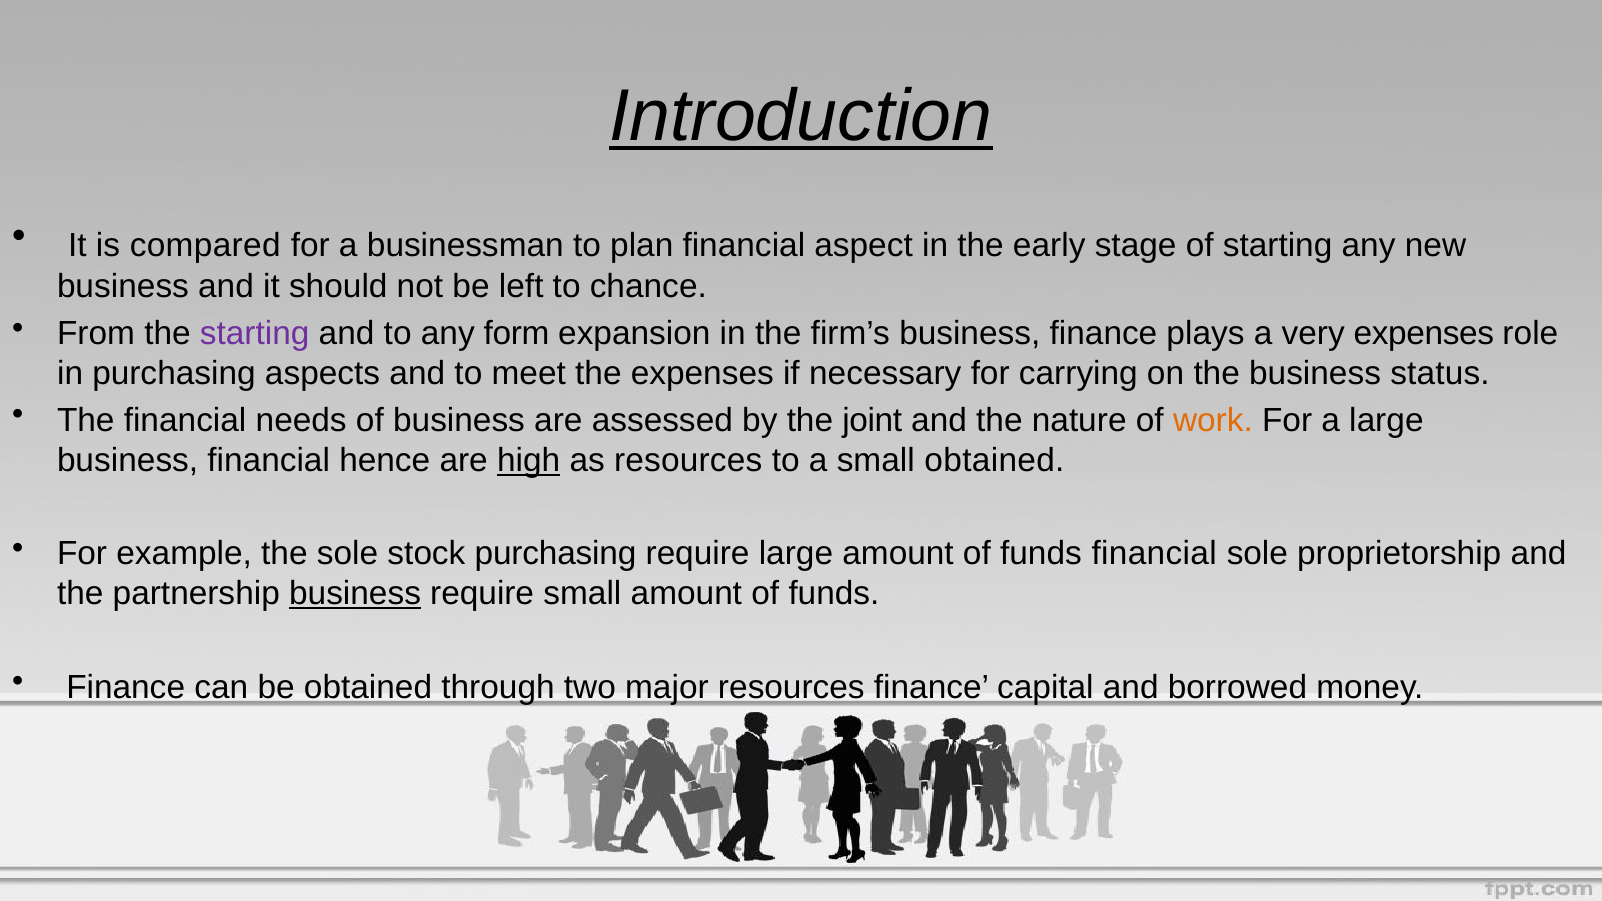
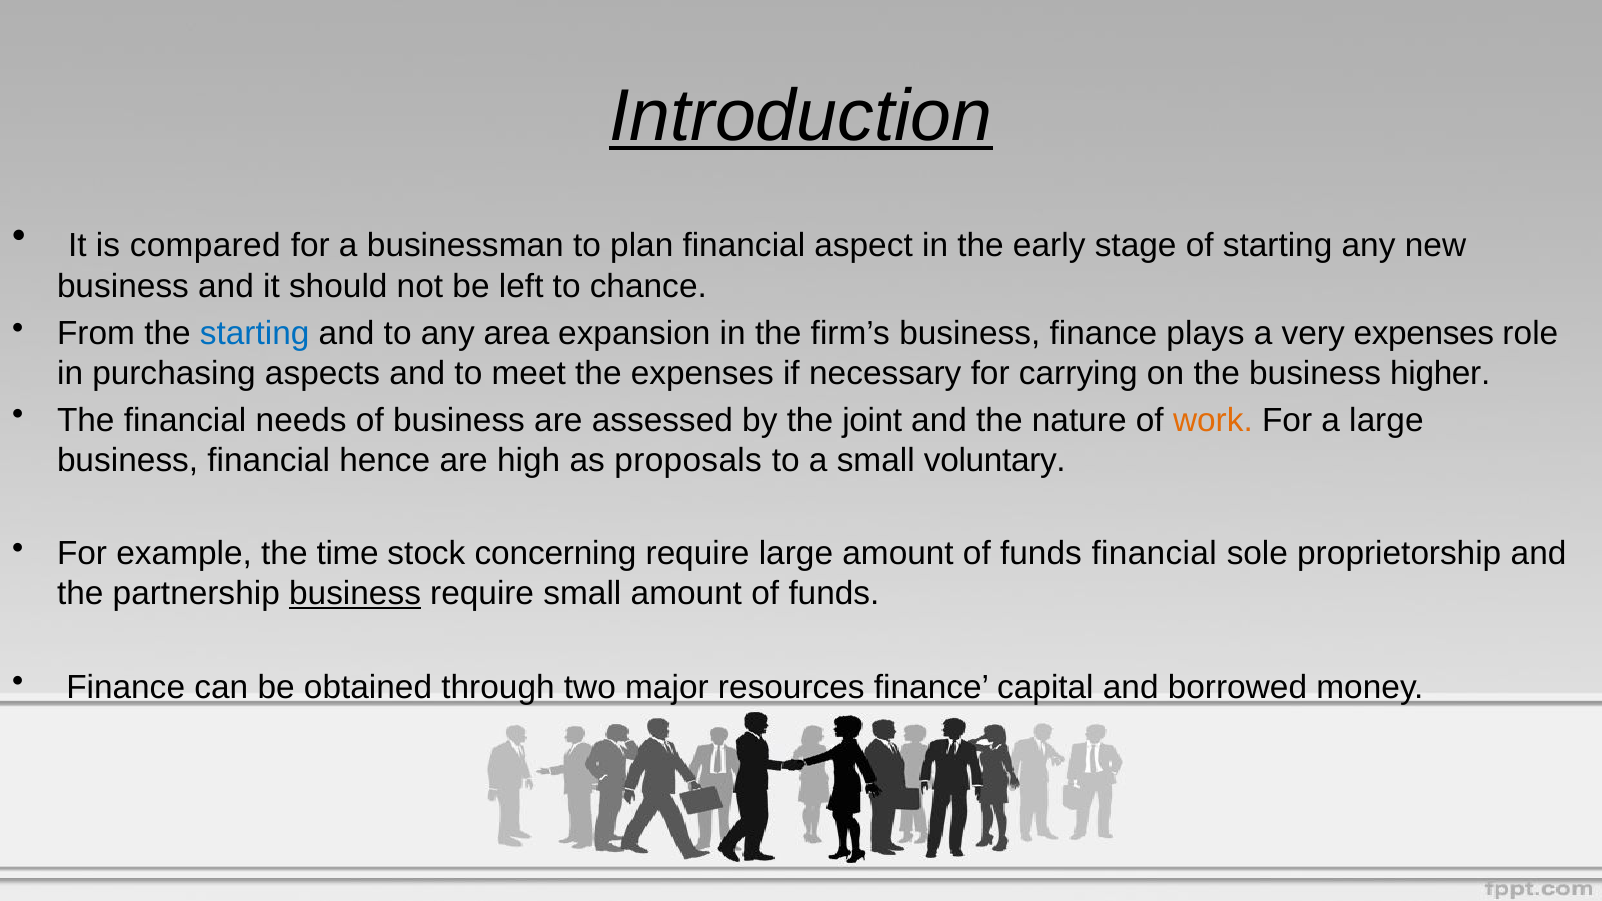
starting colour: purple -> blue (255, 333)
form: form -> area (517, 333)
status: status -> higher (1440, 374)
high underline: present -> none (529, 460)
as resources: resources -> proposals (688, 460)
small obtained: obtained -> voluntary (995, 460)
the sole: sole -> time (348, 554)
stock purchasing: purchasing -> concerning (556, 554)
